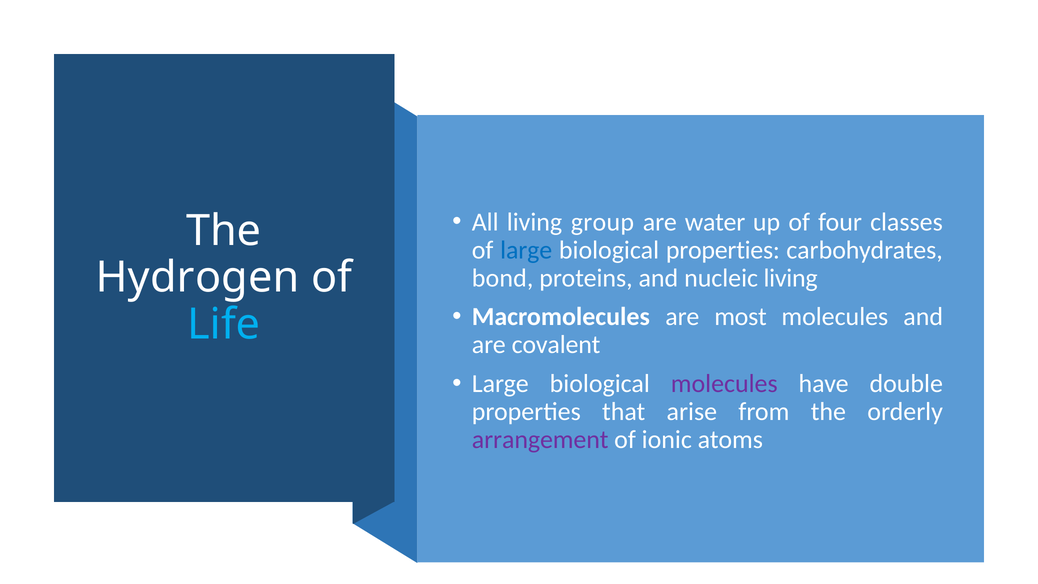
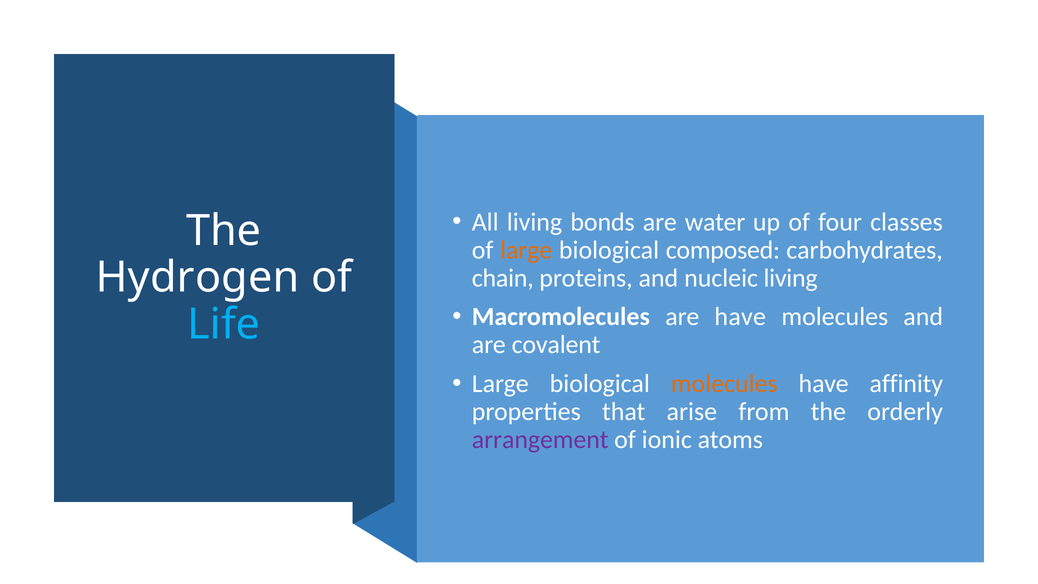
group: group -> bonds (603, 222)
large colour: blue -> orange (526, 250)
biological properties: properties -> composed (723, 250)
bond: bond -> chain (503, 278)
are most: most -> have (740, 317)
molecules colour: purple -> orange (724, 384)
double: double -> affinity (906, 384)
